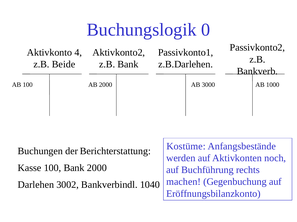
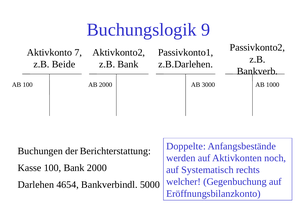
0: 0 -> 9 (206, 30)
4: 4 -> 7 (78, 53)
Kostüme: Kostüme -> Doppelte (186, 147)
Buchführung: Buchführung -> Systematisch (207, 170)
machen: machen -> welcher (184, 182)
3002: 3002 -> 4654 (68, 185)
1040: 1040 -> 5000 (150, 185)
